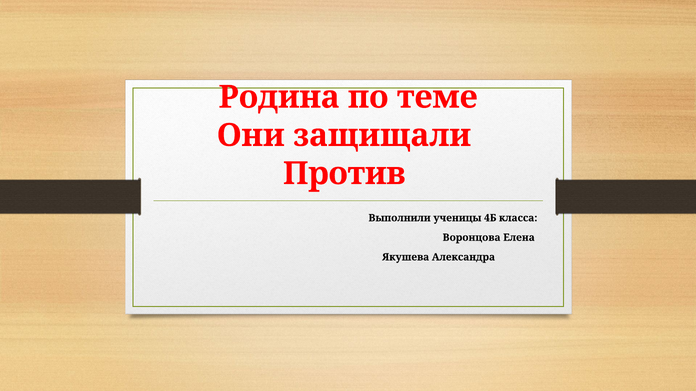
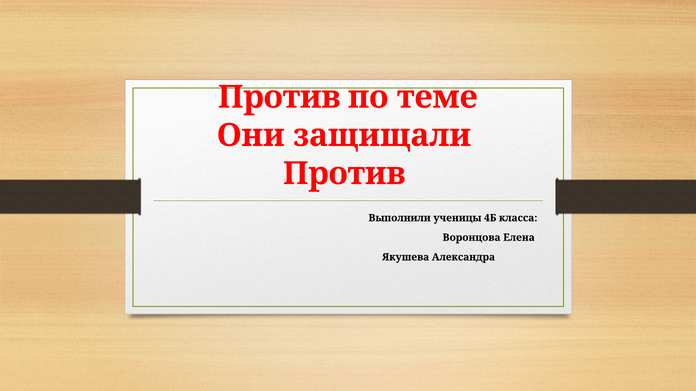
Родина: Родина -> Против (279, 97)
